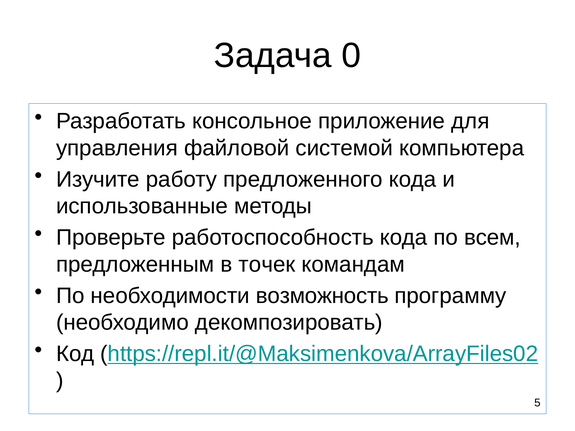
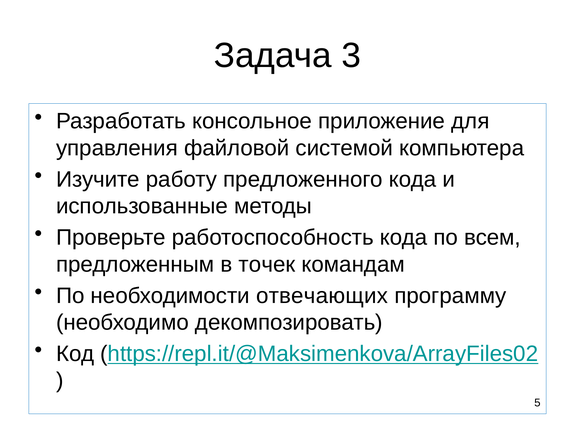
0: 0 -> 3 (351, 56)
возможность: возможность -> отвечающих (322, 296)
